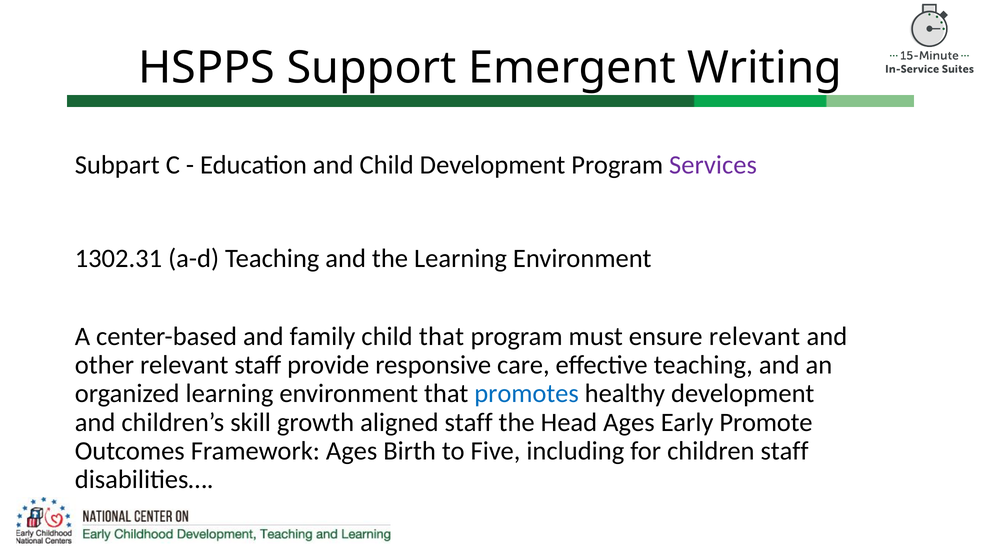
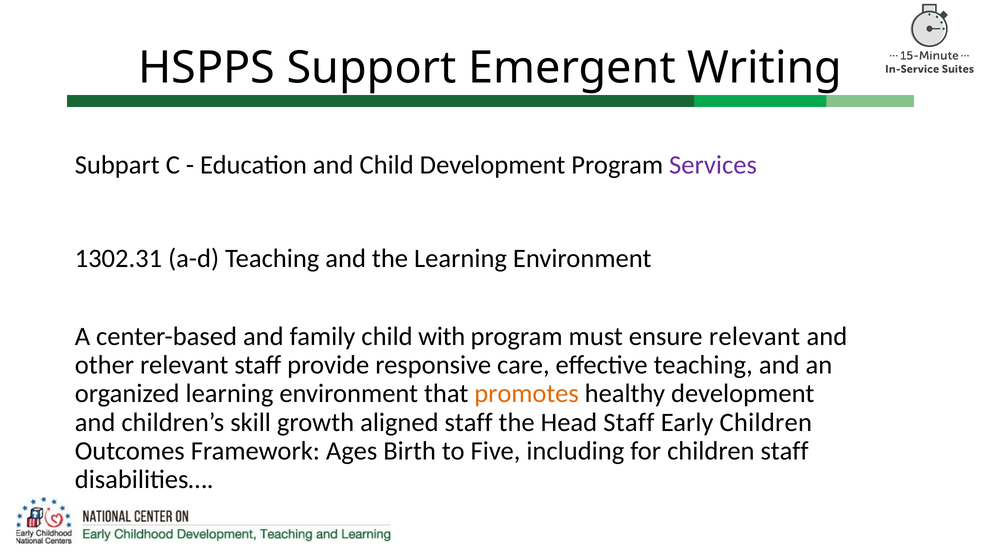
child that: that -> with (442, 336)
promotes colour: blue -> orange (527, 393)
Head Ages: Ages -> Staff (629, 422)
Early Promote: Promote -> Children (766, 422)
